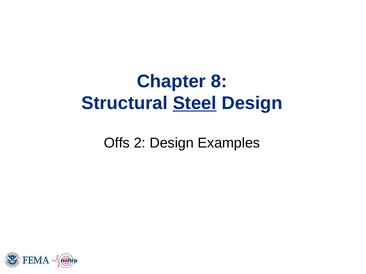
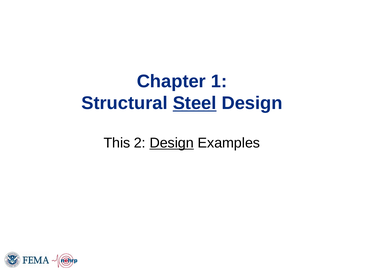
8: 8 -> 1 (219, 81)
Offs: Offs -> This (117, 143)
Design underline: none -> present (172, 143)
